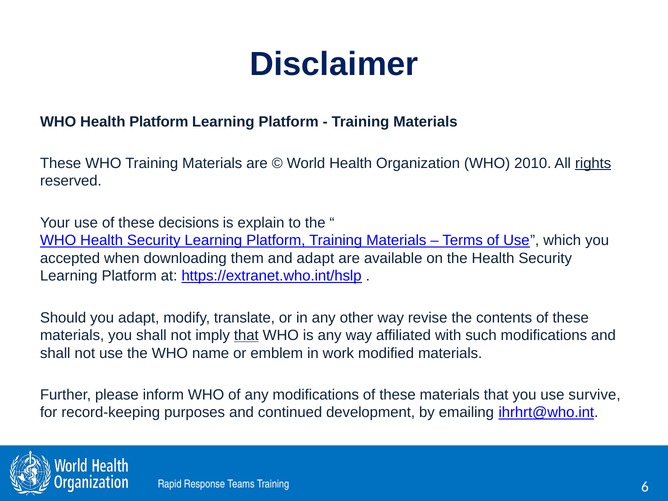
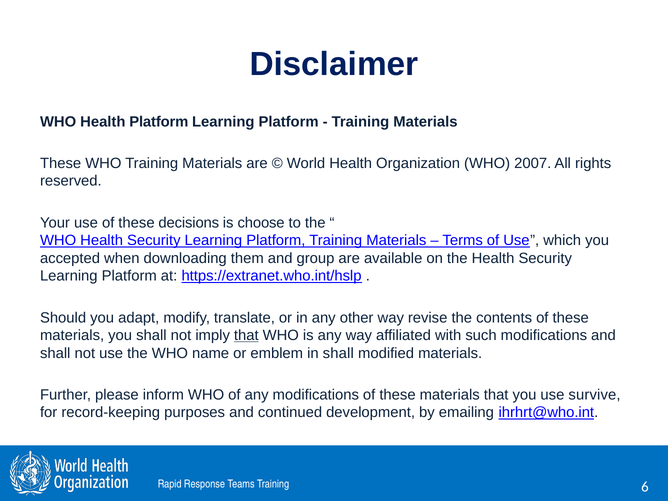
2010: 2010 -> 2007 (533, 163)
rights underline: present -> none (593, 163)
explain: explain -> choose (261, 223)
and adapt: adapt -> group (316, 258)
in work: work -> shall (338, 353)
